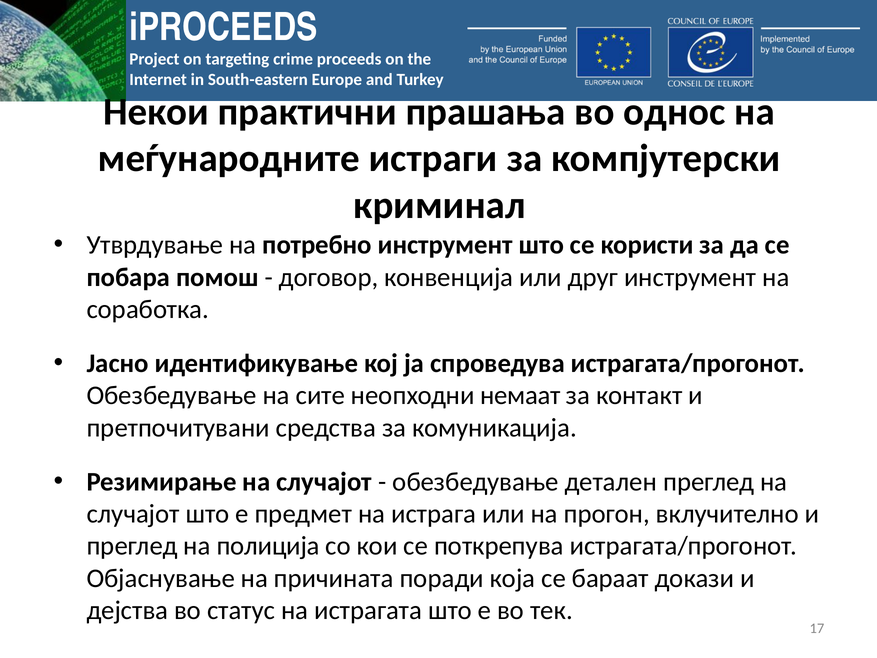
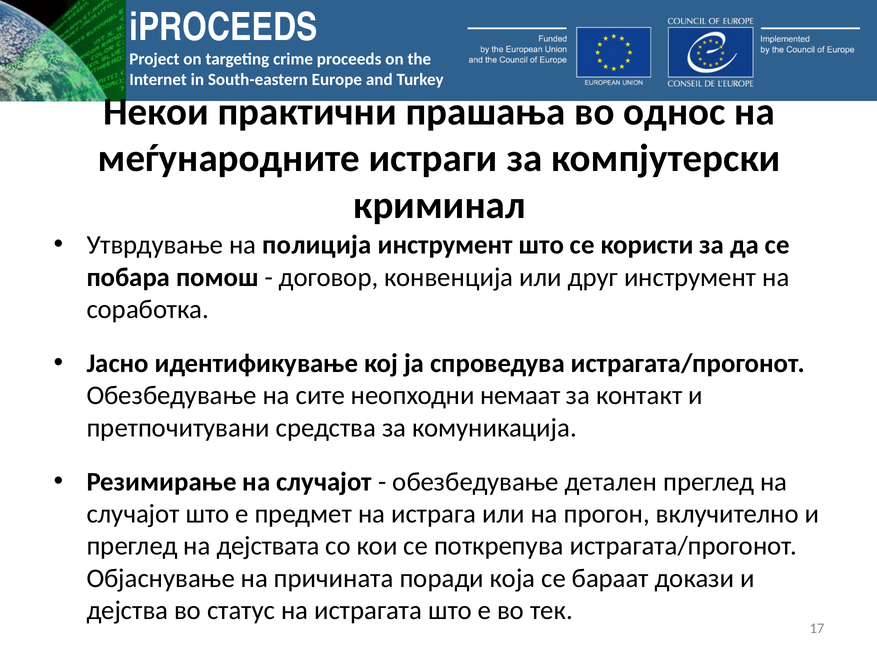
потребно: потребно -> полиција (317, 245)
полиција: полиција -> дејствата (268, 546)
